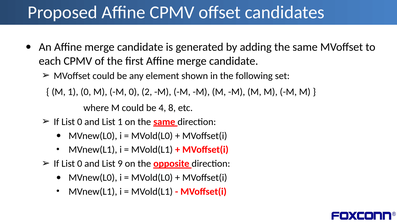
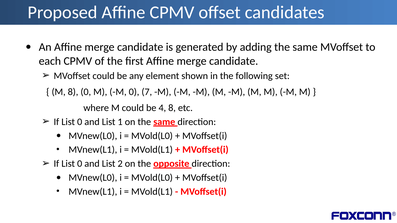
M 1: 1 -> 8 (73, 92)
2: 2 -> 7 (147, 92)
9: 9 -> 2 (120, 164)
